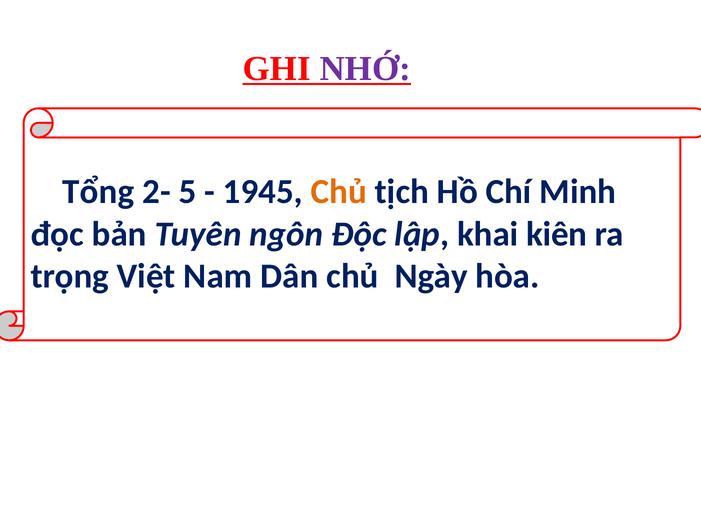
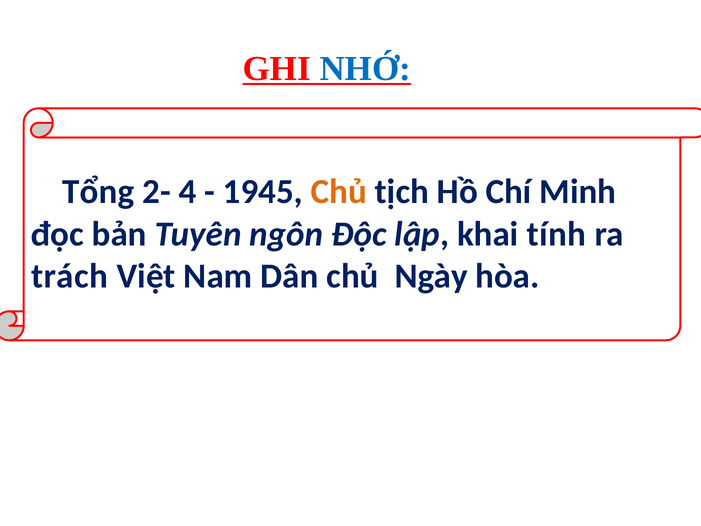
NHỚ colour: purple -> blue (365, 69)
5: 5 -> 4 (188, 192)
kiên: kiên -> tính (556, 234)
trọng: trọng -> trách (70, 276)
